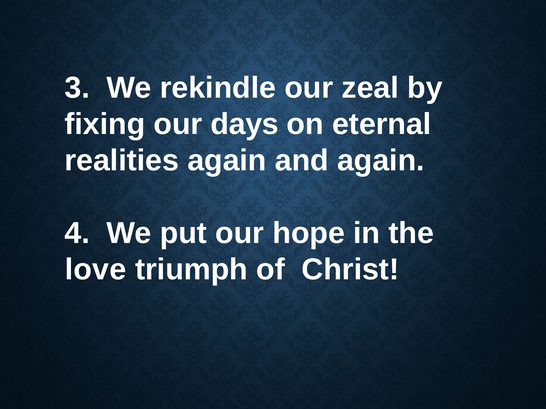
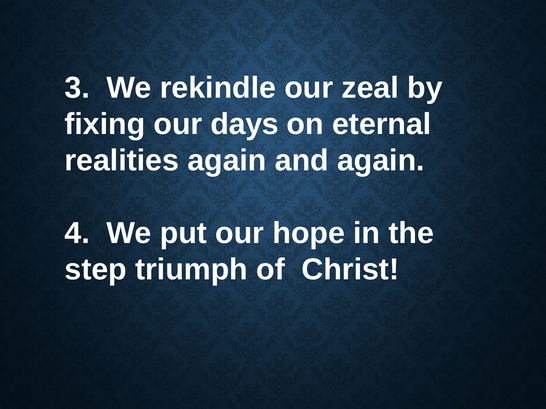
love: love -> step (96, 270)
